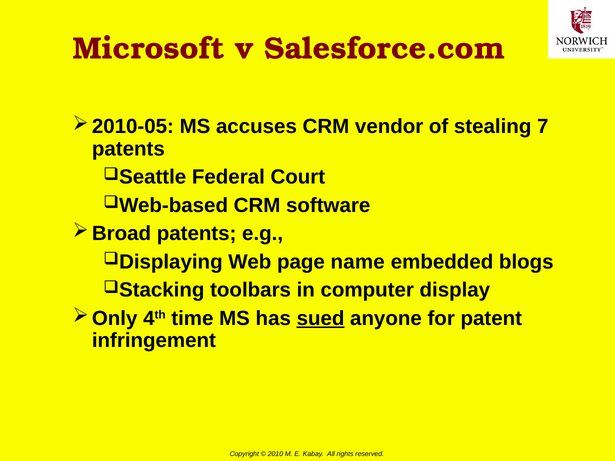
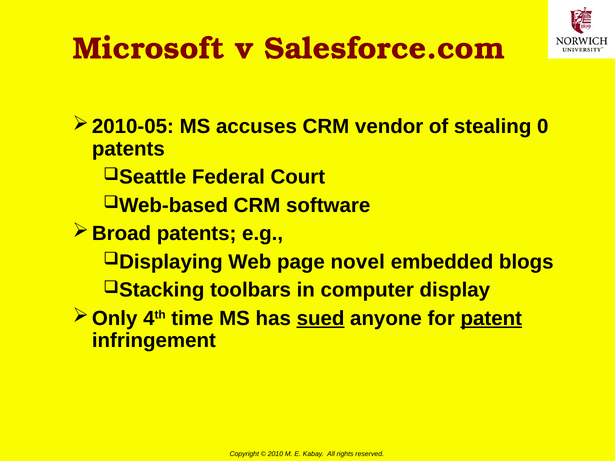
7: 7 -> 0 (543, 127)
name: name -> novel (358, 262)
patent underline: none -> present (491, 319)
